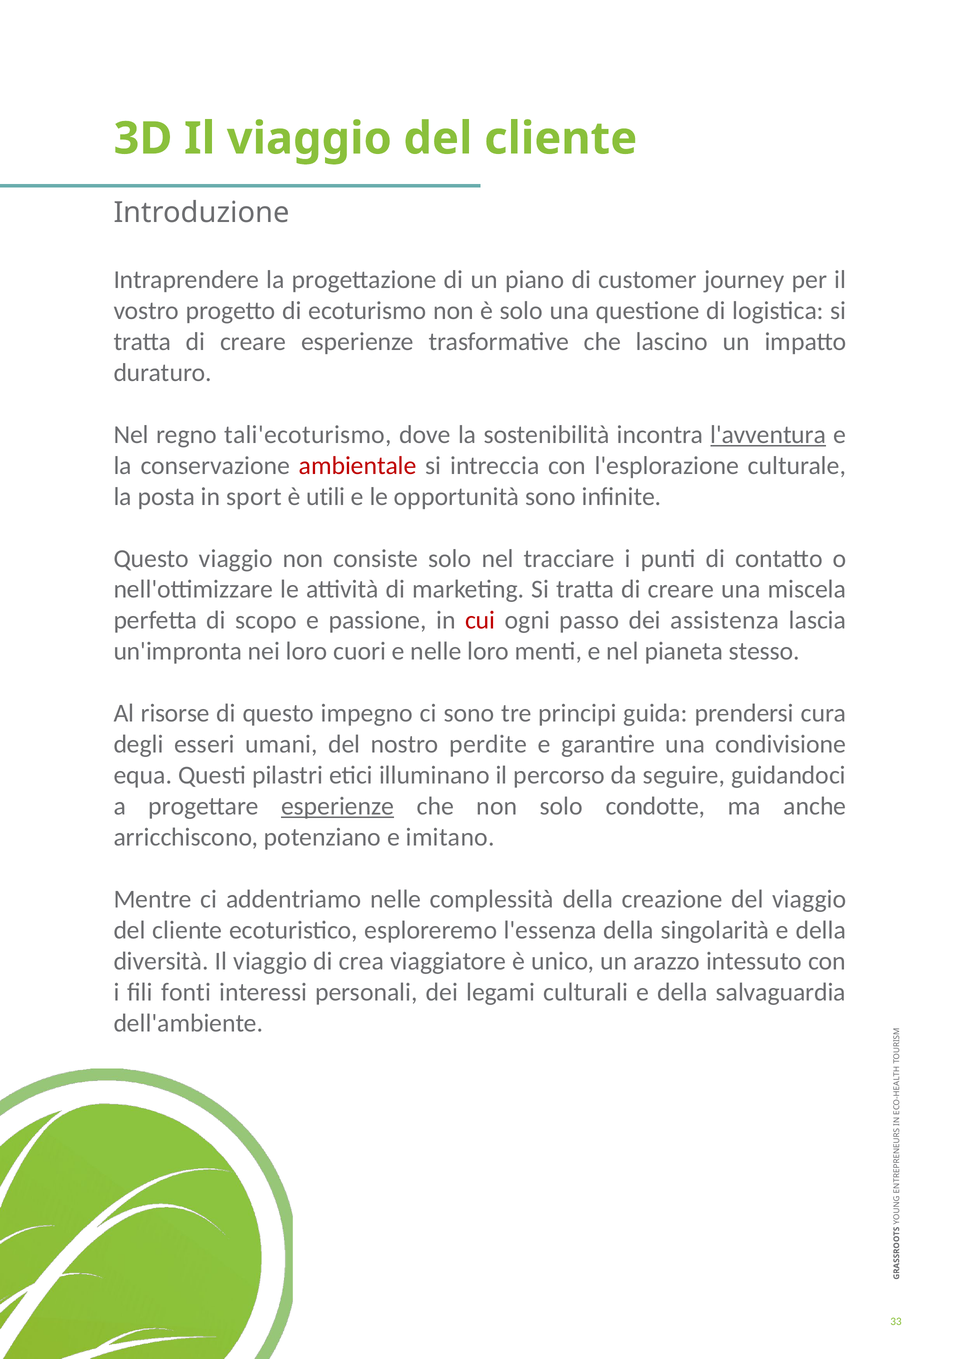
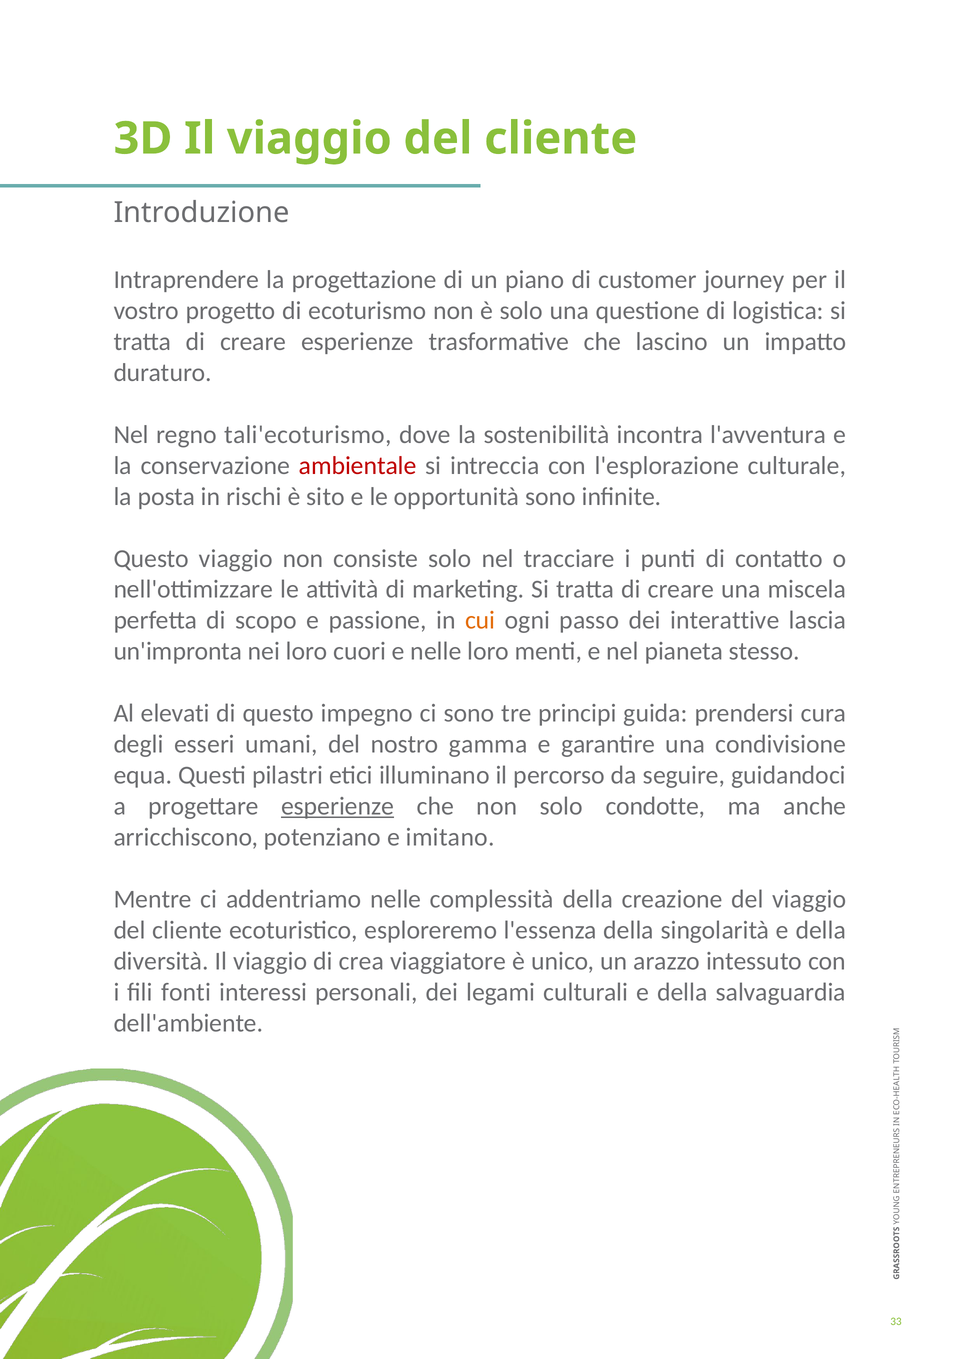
l'avventura underline: present -> none (768, 435)
sport: sport -> rischi (254, 497)
utili: utili -> sito (326, 497)
cui colour: red -> orange (480, 621)
assistenza: assistenza -> interattive (725, 621)
risorse: risorse -> elevati (175, 713)
perdite: perdite -> gamma (488, 744)
